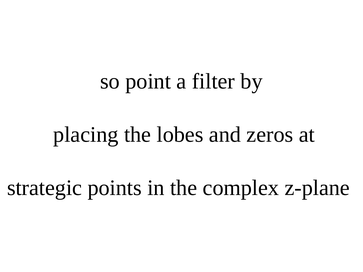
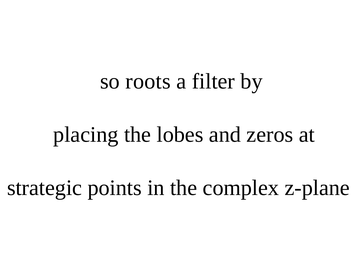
point: point -> roots (148, 81)
